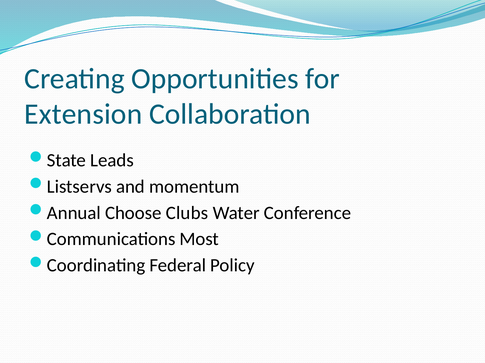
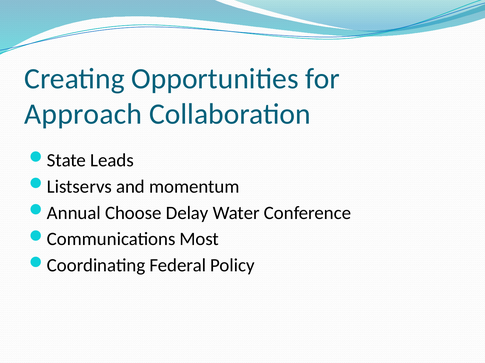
Extension: Extension -> Approach (83, 114)
Clubs: Clubs -> Delay (187, 213)
